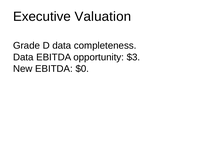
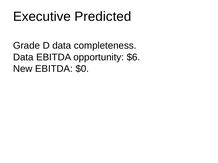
Valuation: Valuation -> Predicted (103, 17)
$3: $3 -> $6 (133, 57)
